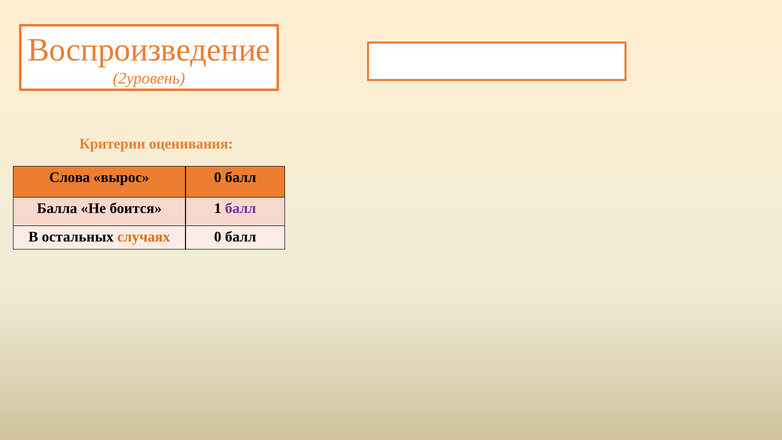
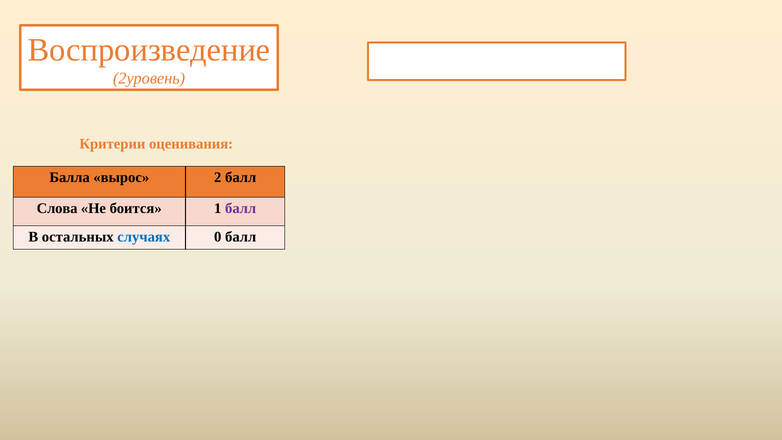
Слова: Слова -> Балла (70, 178)
вырос 0: 0 -> 2 (218, 178)
Балла: Балла -> Слова (57, 208)
случаях colour: orange -> blue (144, 237)
